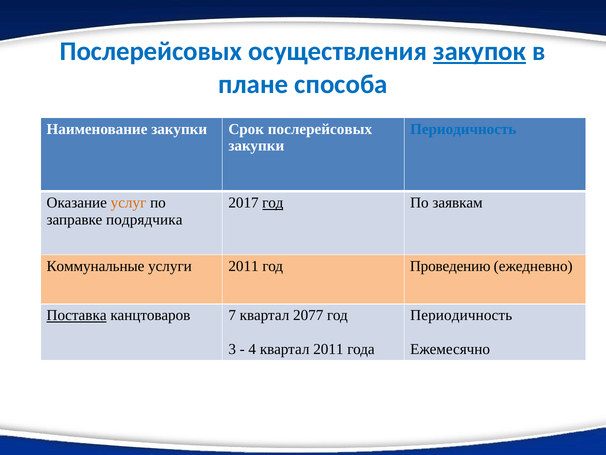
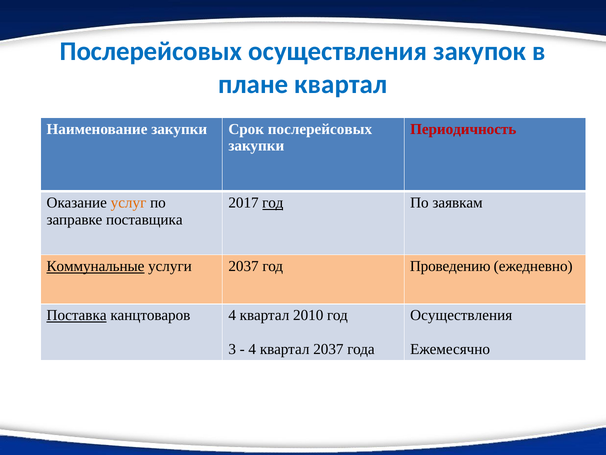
закупок underline: present -> none (480, 51)
плане способа: способа -> квартал (341, 84)
Периодичность colour: blue -> red (463, 129)
подрядчика: подрядчика -> поставщика (144, 219)
Коммунальные underline: none -> present (96, 266)
услуги 2011: 2011 -> 2037 (244, 266)
канцтоваров 7: 7 -> 4 (232, 315)
2077: 2077 -> 2010 (308, 315)
Периодичность: Периодичность -> Осуществления (461, 315)
квартал 2011: 2011 -> 2037 (328, 349)
